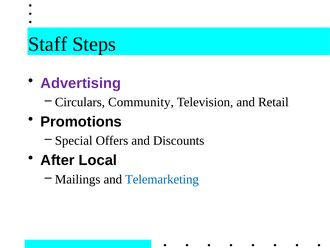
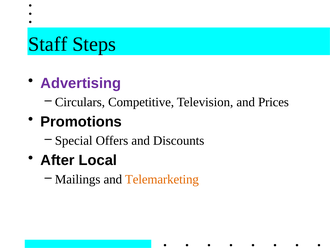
Community: Community -> Competitive (141, 102)
Retail: Retail -> Prices (273, 102)
Telemarketing colour: blue -> orange (162, 179)
